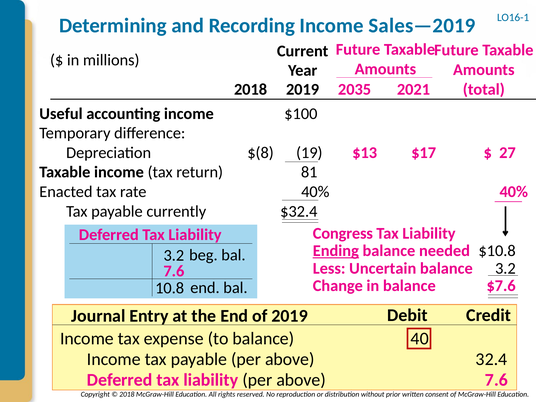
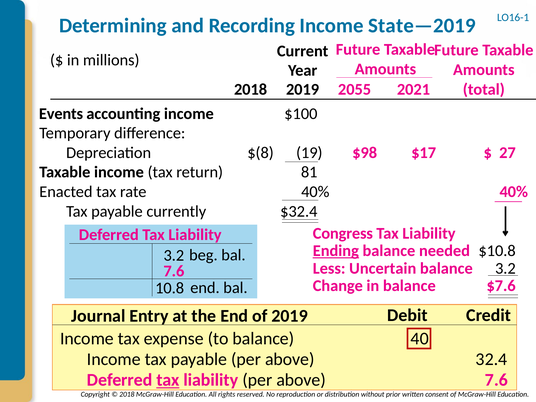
Sales—2019: Sales—2019 -> State—2019 (422, 26)
2035: 2035 -> 2055 (355, 89)
Useful: Useful -> Events (61, 114)
$13: $13 -> $98 (365, 153)
tax underline: none -> present (168, 380)
